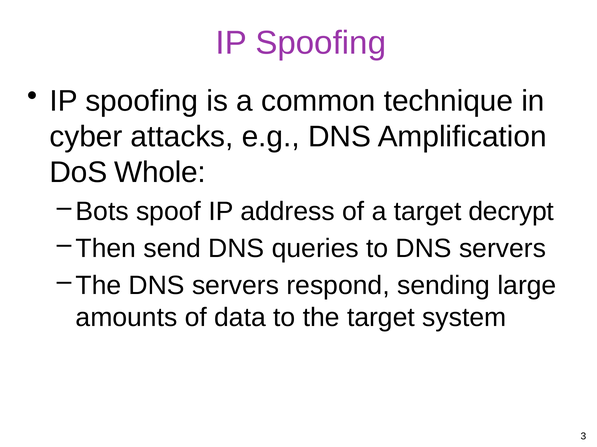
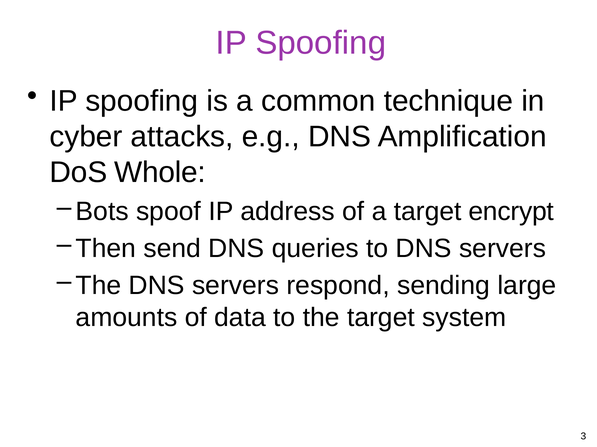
decrypt: decrypt -> encrypt (511, 212)
